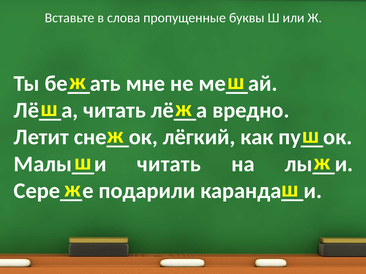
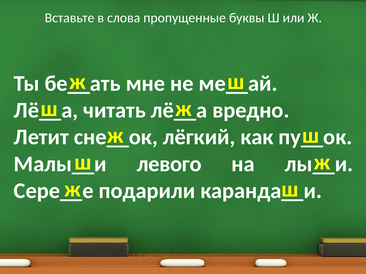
читать: читать -> левого (169, 164)
